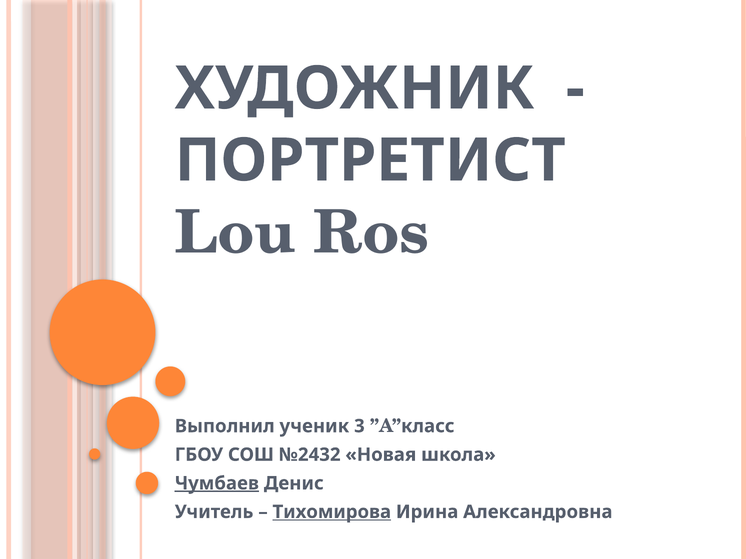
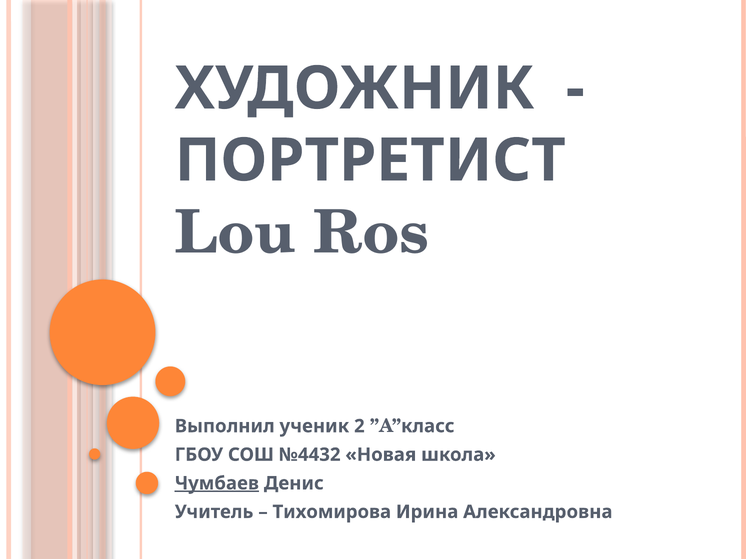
3: 3 -> 2 (359, 426)
№2432: №2432 -> №4432 (310, 455)
Тихомирова underline: present -> none (332, 512)
